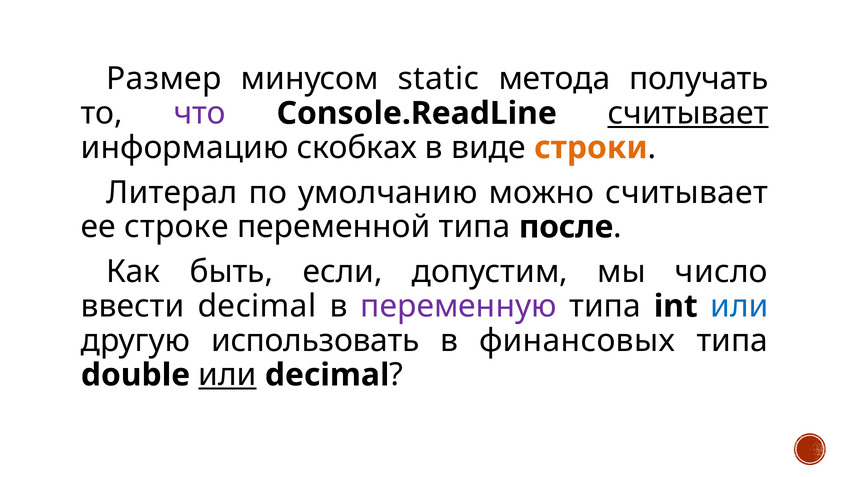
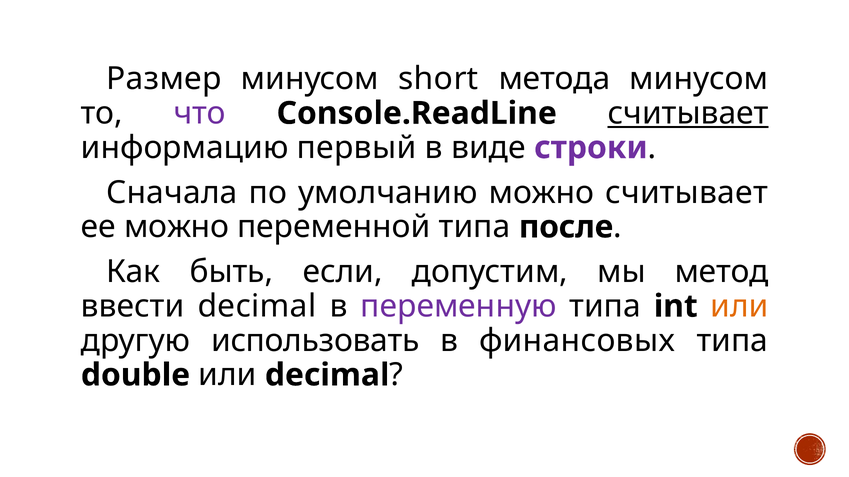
static: static -> short (438, 79)
метода получать: получать -> минусом (699, 79)
скобках: скобках -> первый (357, 148)
строки colour: orange -> purple (591, 148)
Литерал: Литерал -> Сначала (172, 193)
ее строке: строке -> можно (177, 227)
число: число -> метод (722, 272)
или colour: blue -> orange (739, 307)
или underline: present -> none (228, 375)
